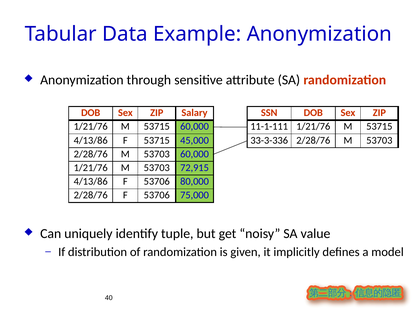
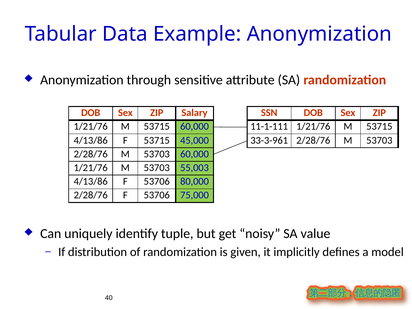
33-3-336: 33-3-336 -> 33-3-961 (269, 140)
72,915: 72,915 -> 55,003 (195, 168)
